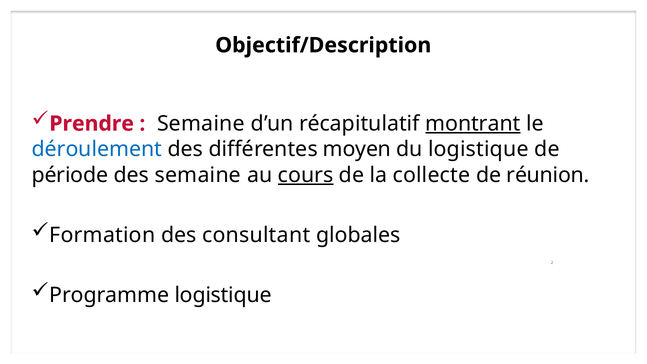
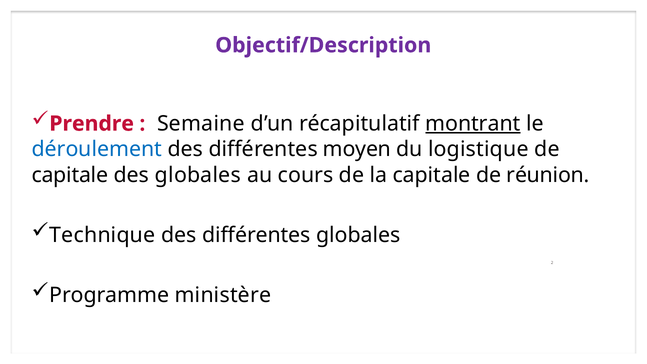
Objectif/Description colour: black -> purple (323, 45)
période: période -> capitale (70, 175)
des semaine: semaine -> globales (198, 175)
cours underline: present -> none (306, 175)
la collecte: collecte -> capitale (432, 175)
Formation: Formation -> Technique (102, 235)
consultant: consultant -> différentes (256, 235)
Programme logistique: logistique -> ministère (223, 295)
